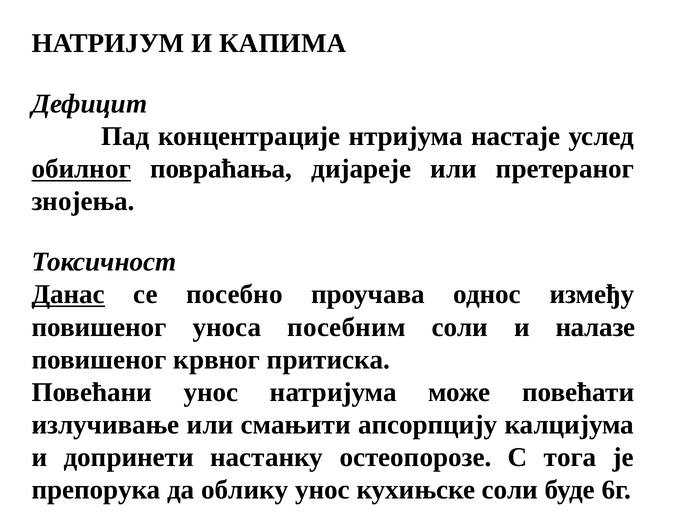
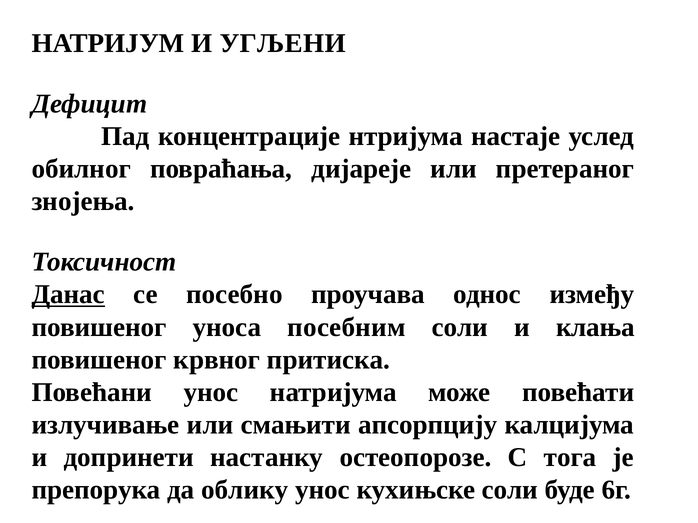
КАПИМА: КАПИМА -> УГЉЕНИ (283, 43)
обилног underline: present -> none (81, 169)
налазе: налазе -> клања (595, 327)
